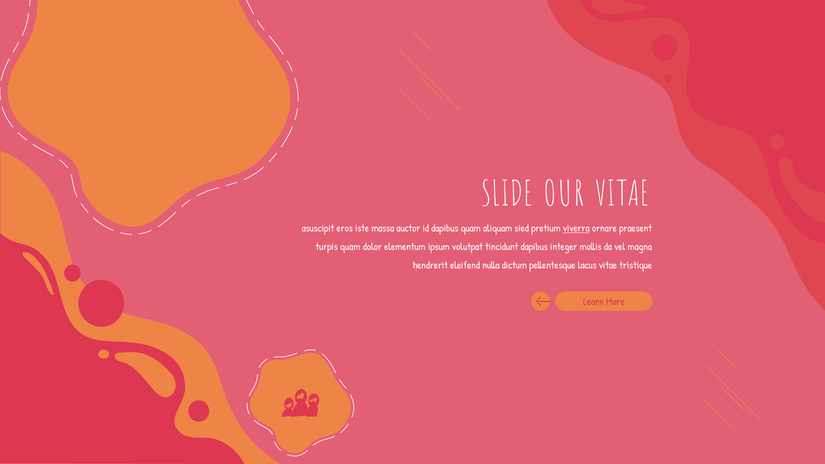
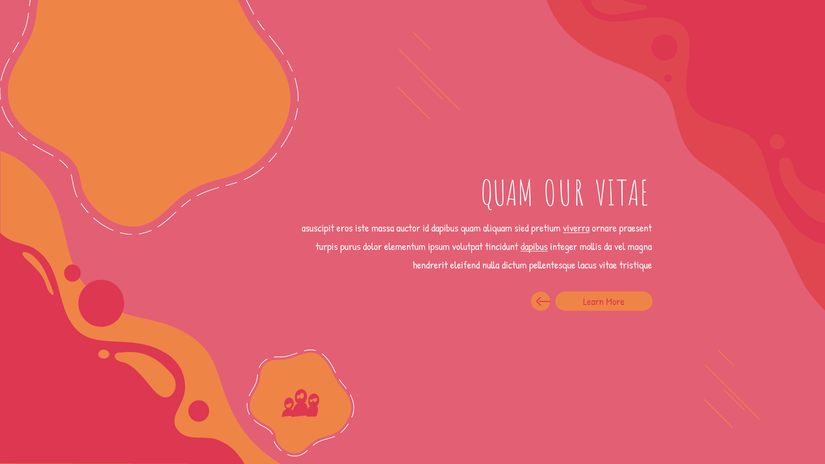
SLIDE: SLIDE -> QUAM (507, 195)
turpis quam: quam -> purus (350, 247)
dapibus underline: none -> present (534, 247)
